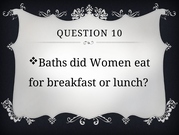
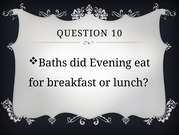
Women: Women -> Evening (111, 63)
